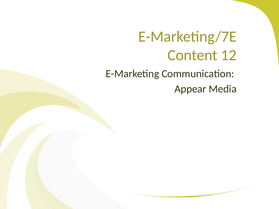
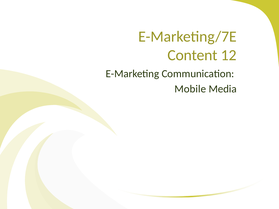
Appear: Appear -> Mobile (190, 89)
